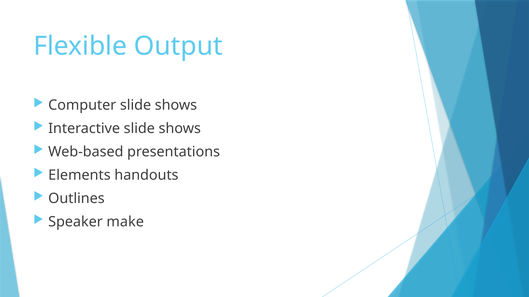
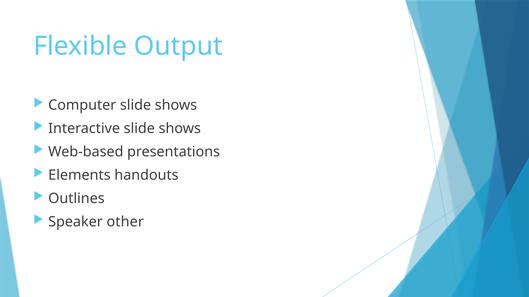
make: make -> other (125, 222)
